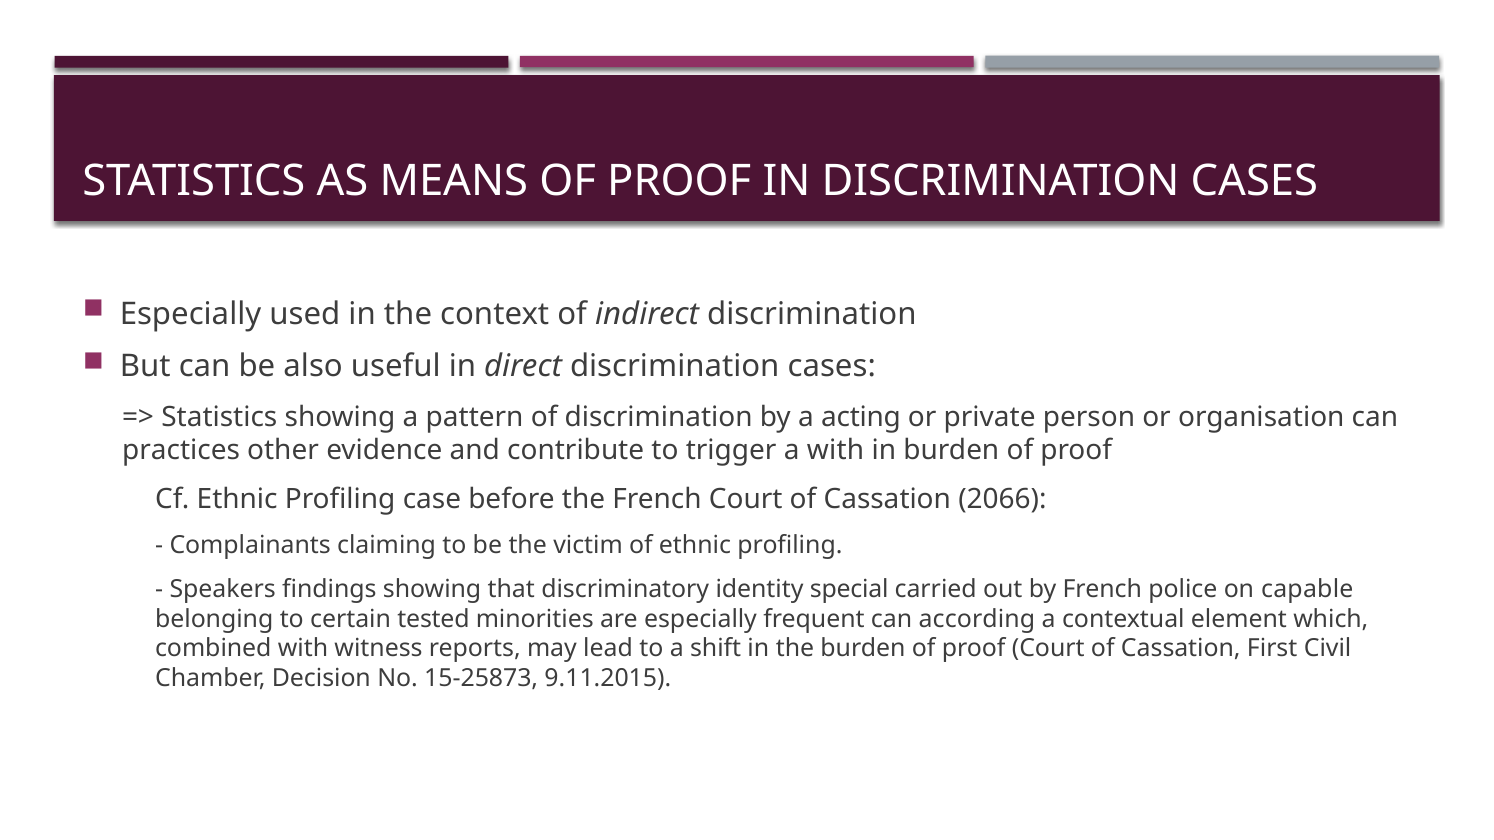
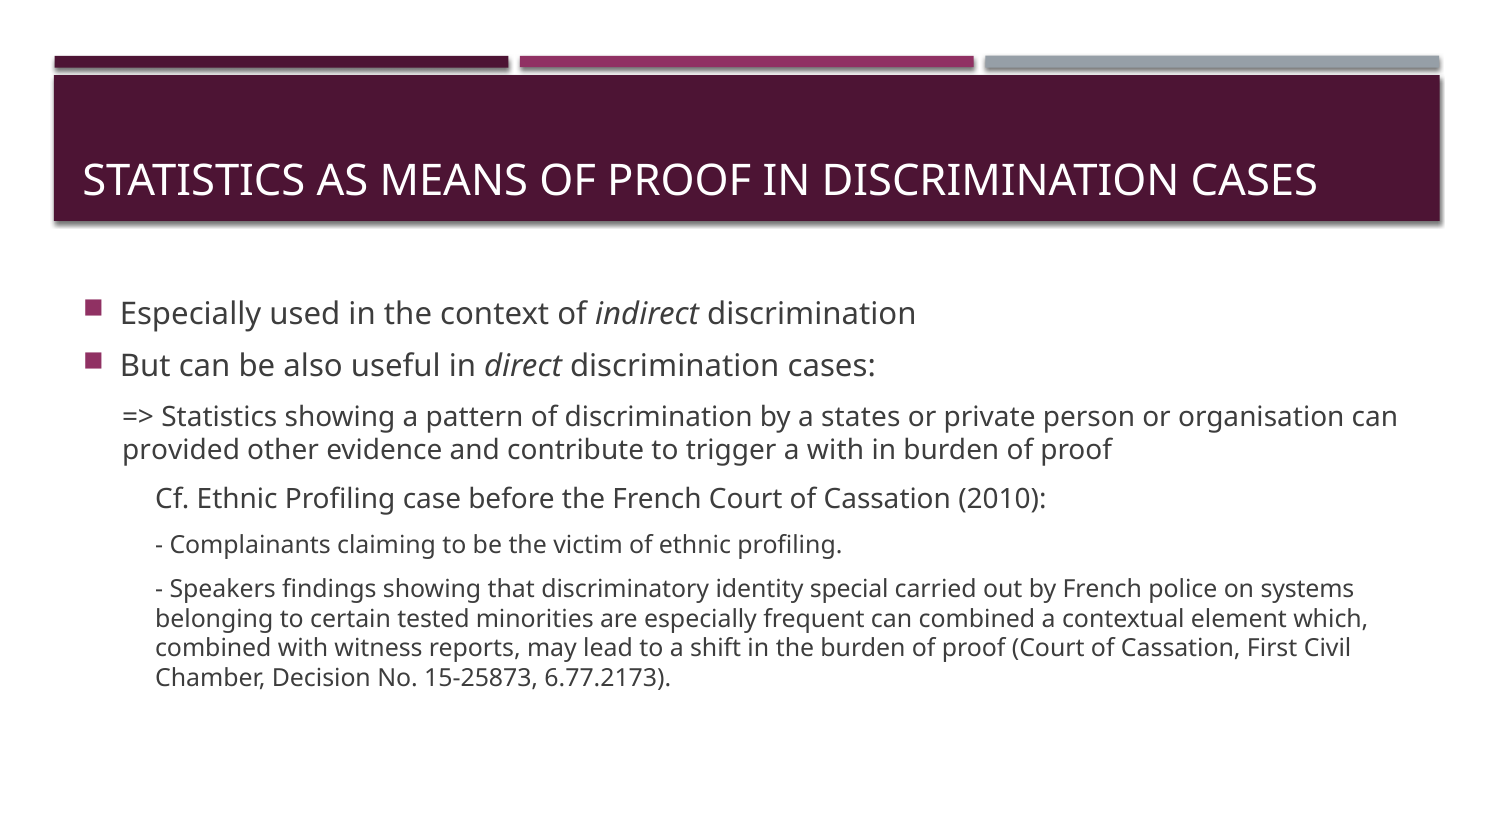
acting: acting -> states (861, 417)
practices: practices -> provided (181, 451)
2066: 2066 -> 2010 (1002, 499)
capable: capable -> systems (1307, 589)
can according: according -> combined (977, 619)
9.11.2015: 9.11.2015 -> 6.77.2173 (608, 679)
